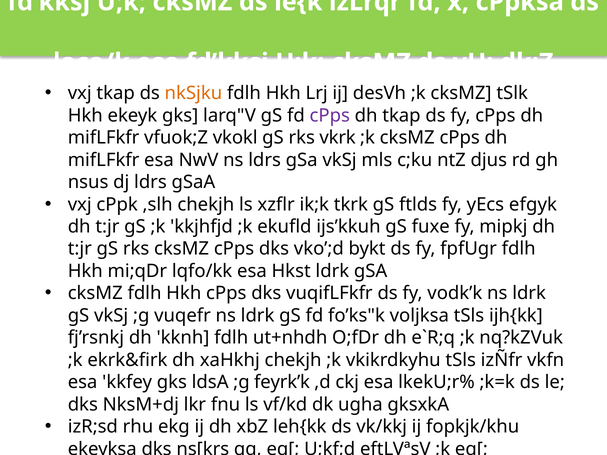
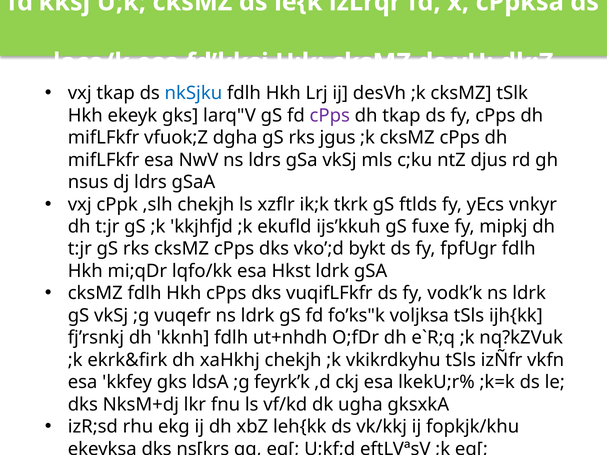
nkSjku colour: orange -> blue (193, 93)
vkokl: vkokl -> dgha (235, 138)
vkrk: vkrk -> jgus (338, 138)
efgyk: efgyk -> vnkyr (533, 205)
